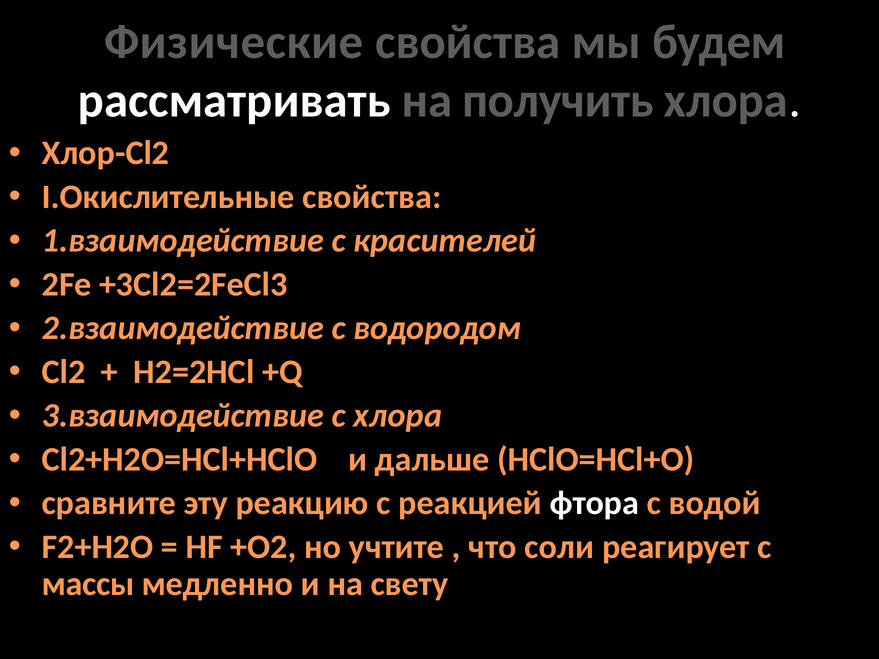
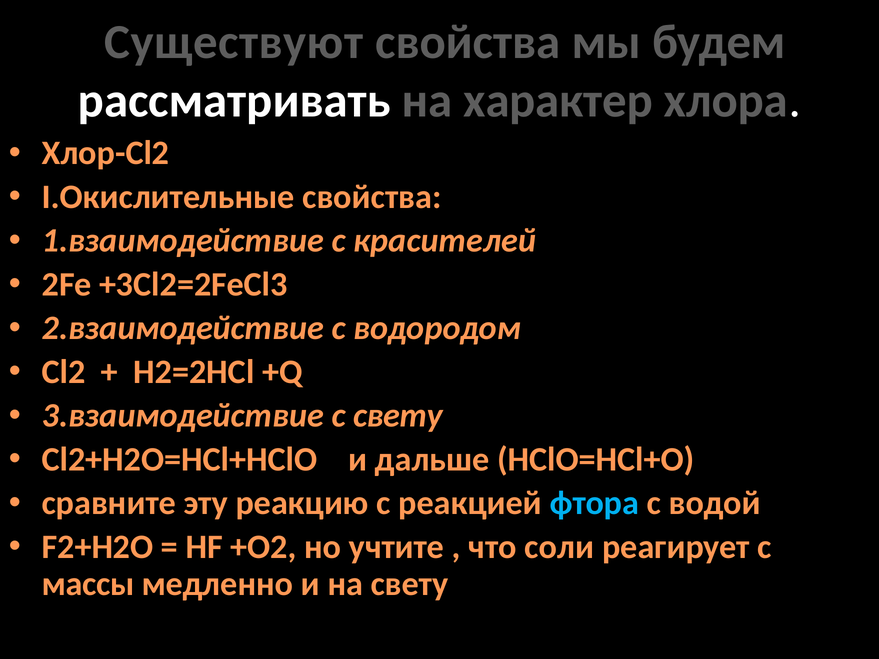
Физические: Физические -> Существуют (234, 42)
получить: получить -> характер (558, 101)
с хлора: хлора -> свету (398, 416)
фтора colour: white -> light blue (594, 503)
